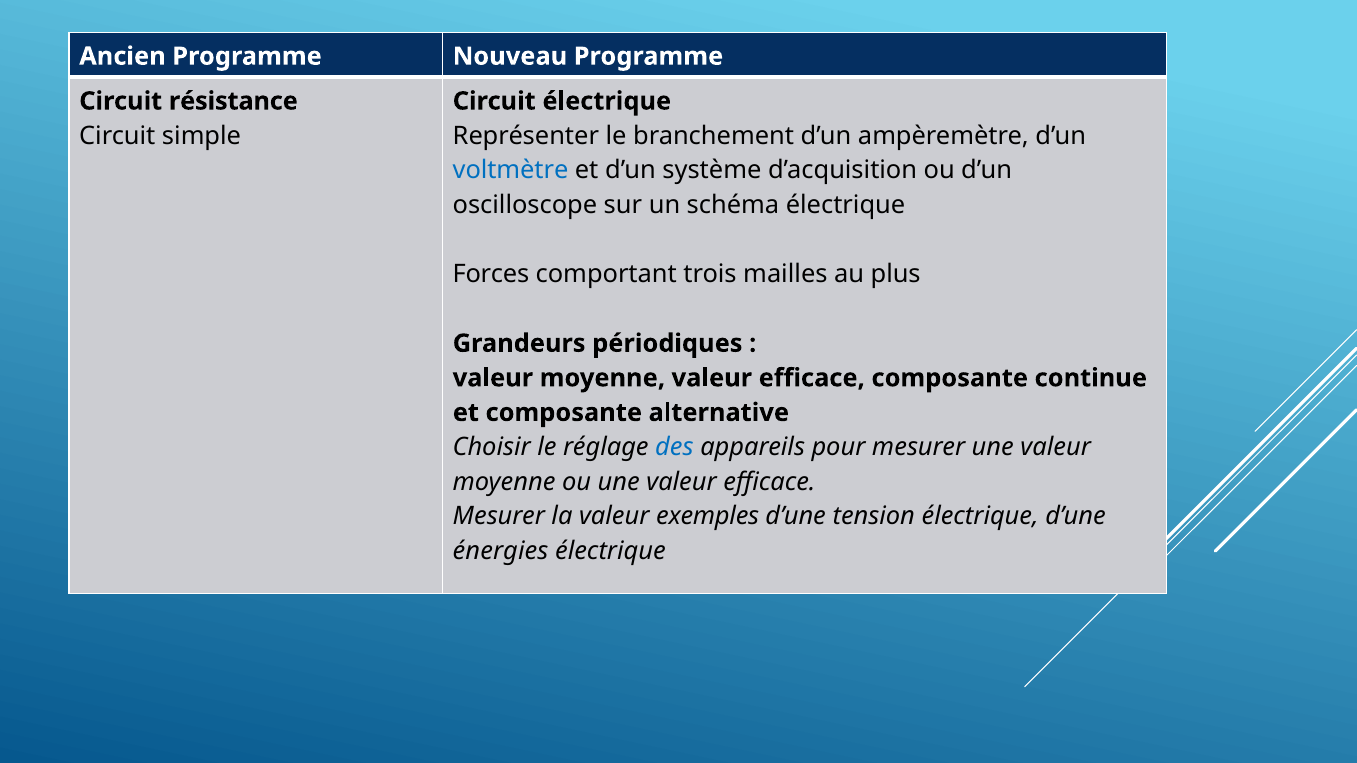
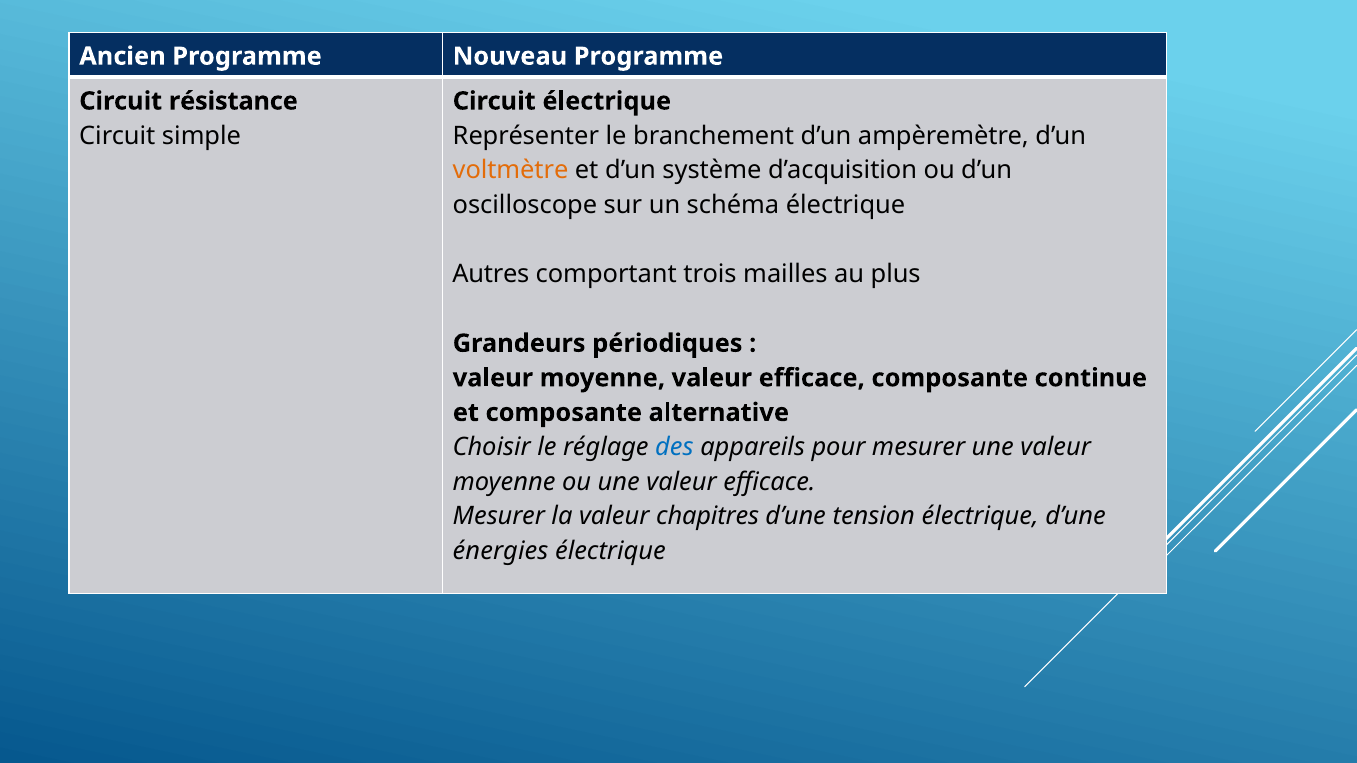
voltmètre colour: blue -> orange (511, 170)
Forces: Forces -> Autres (491, 274)
exemples: exemples -> chapitres (708, 517)
